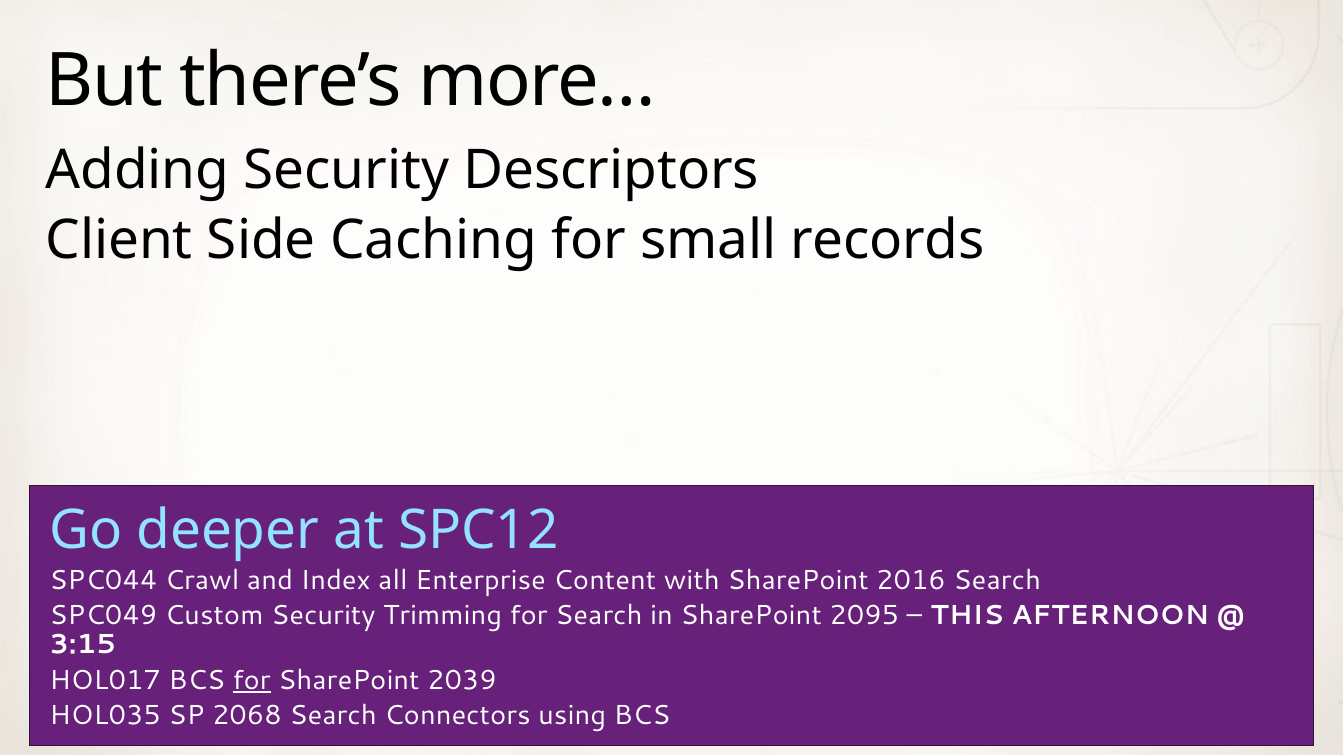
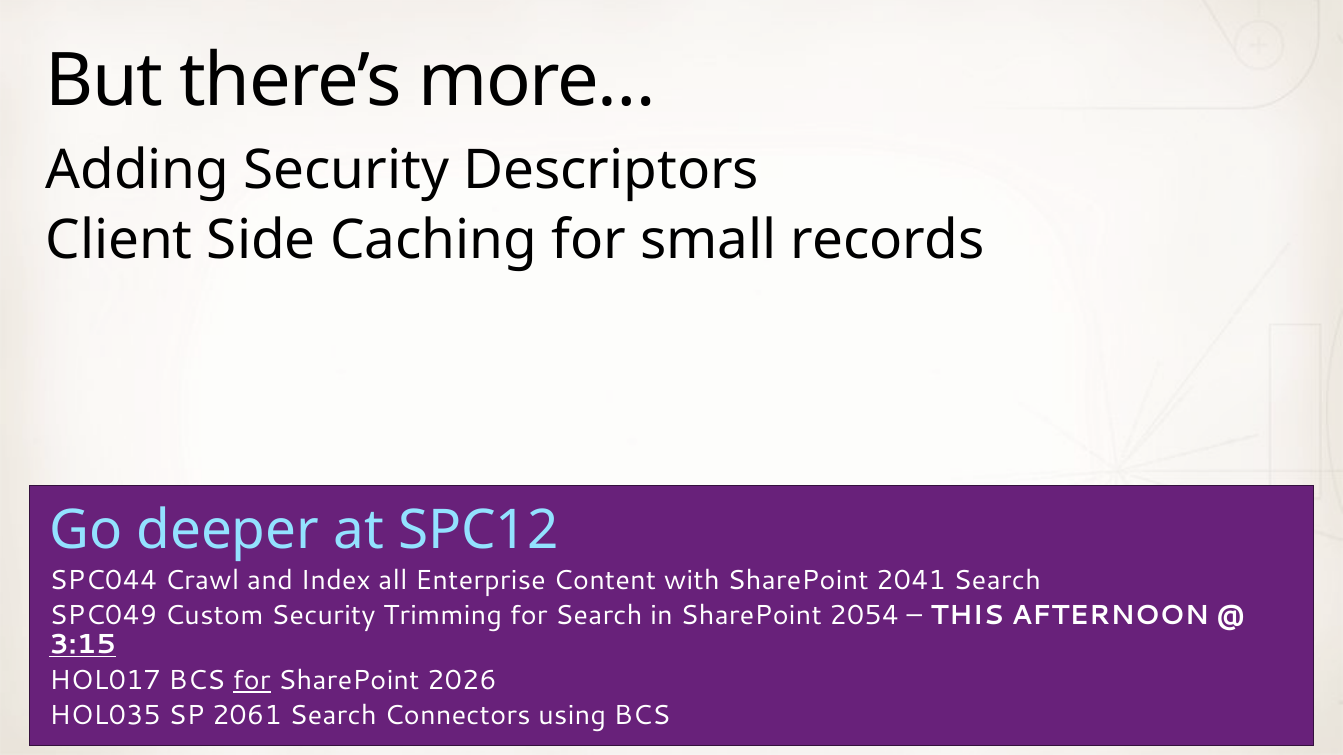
2016: 2016 -> 2041 (911, 580)
2095: 2095 -> 2054 (864, 616)
3:15 underline: none -> present (83, 645)
2039: 2039 -> 2026 (462, 680)
2068: 2068 -> 2061 (247, 715)
